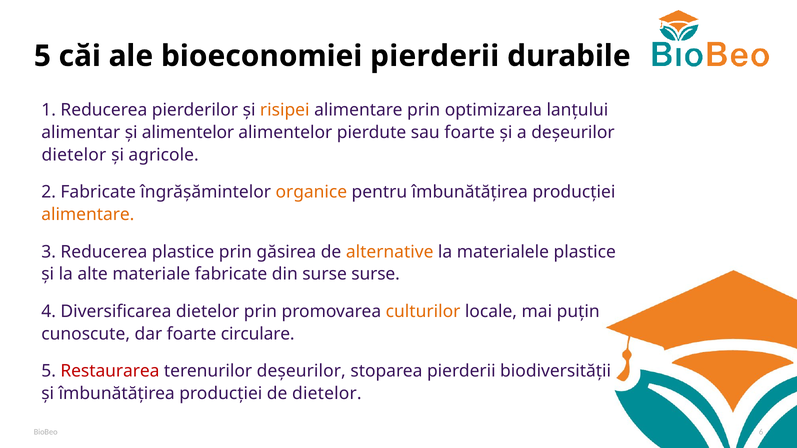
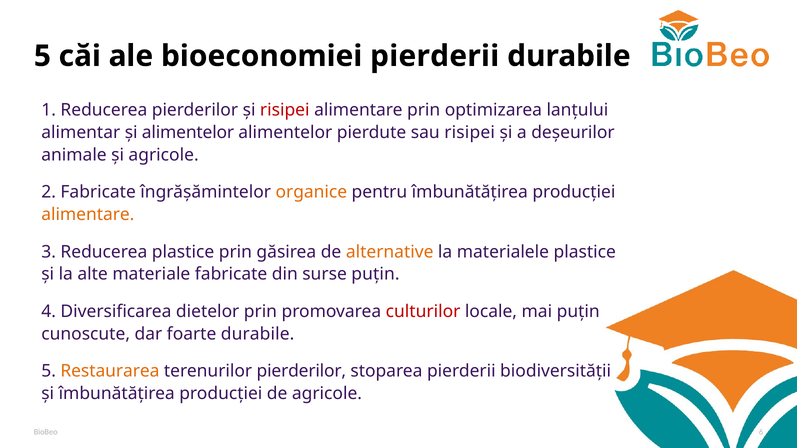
risipei colour: orange -> red (285, 110)
sau foarte: foarte -> risipei (470, 133)
dietelor: dietelor -> animale (74, 155)
surse surse: surse -> puțin (375, 274)
culturilor colour: orange -> red (423, 312)
foarte circulare: circulare -> durabile (258, 334)
Restaurarea colour: red -> orange (110, 371)
terenurilor deșeurilor: deșeurilor -> pierderilor (301, 371)
de dietelor: dietelor -> agricole (327, 394)
